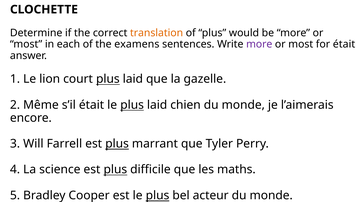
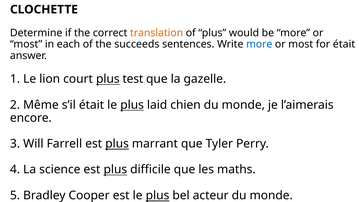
examens: examens -> succeeds (137, 44)
more colour: purple -> blue (259, 44)
court plus laid: laid -> test (133, 79)
